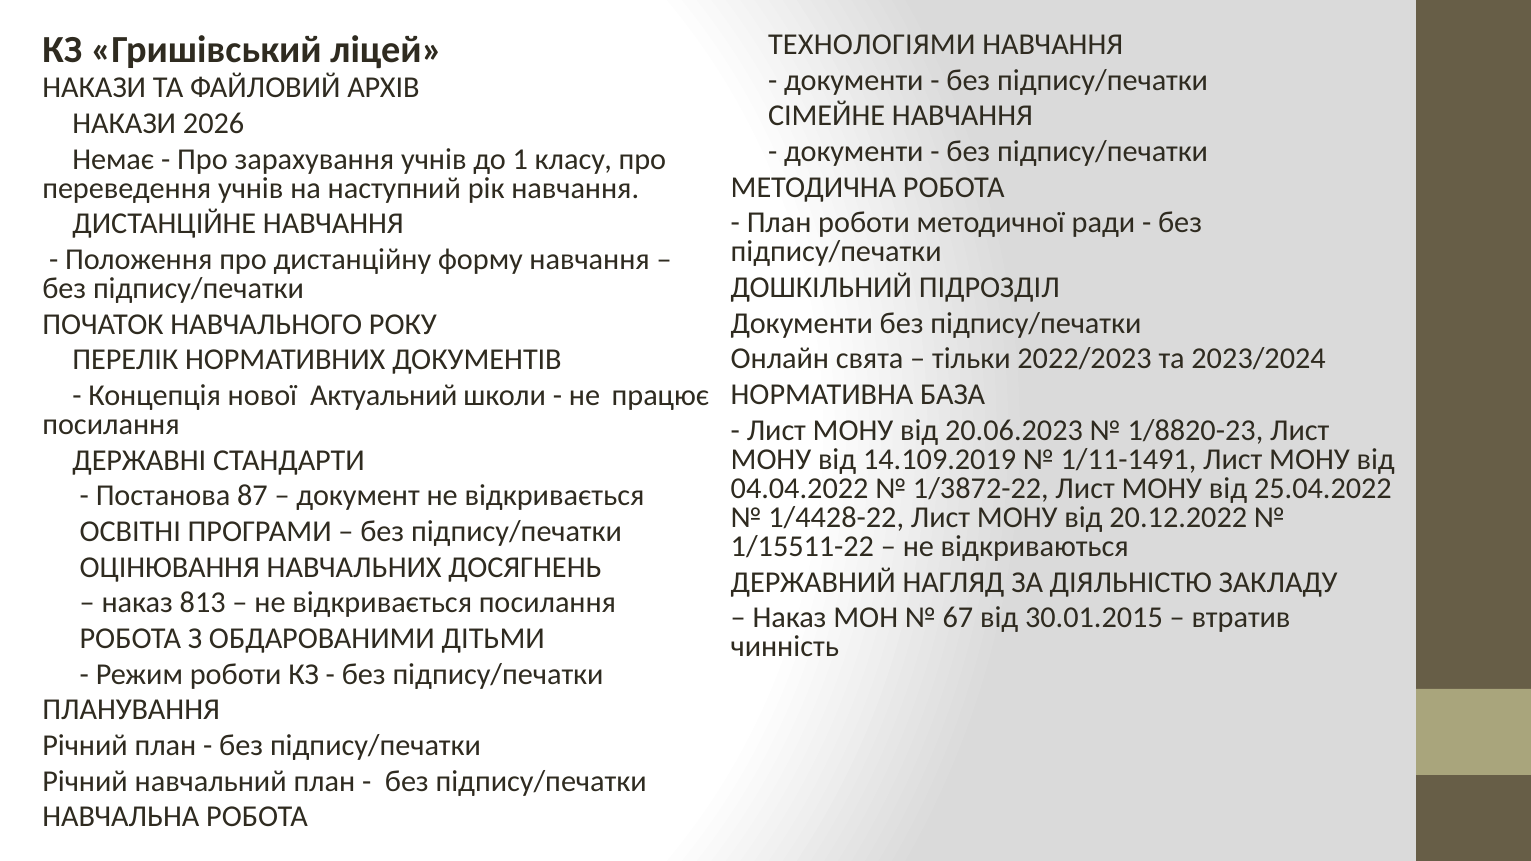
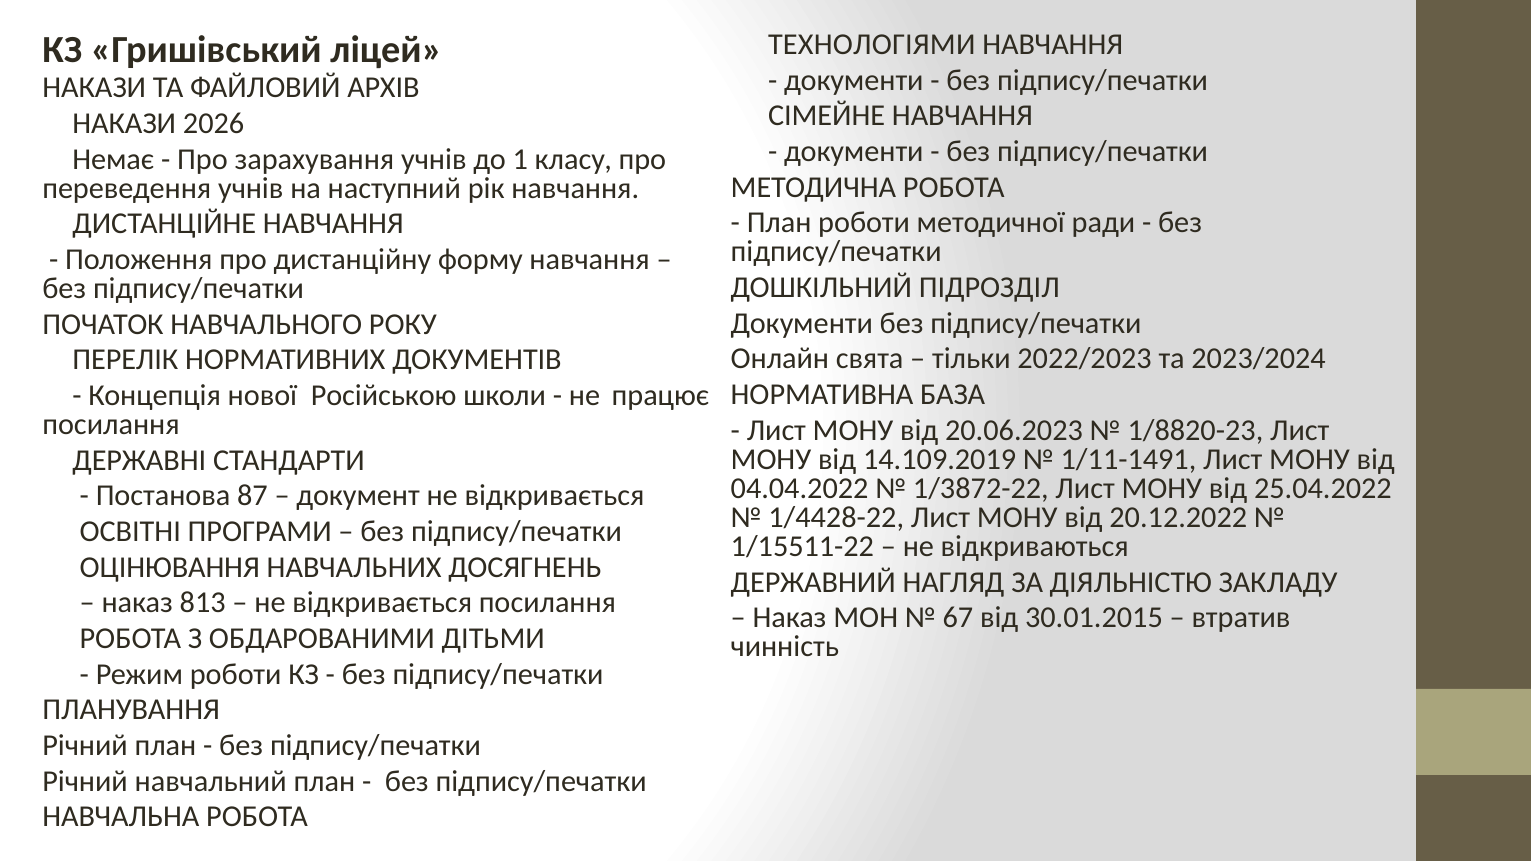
Актуальний: Актуальний -> Російською (384, 396)
